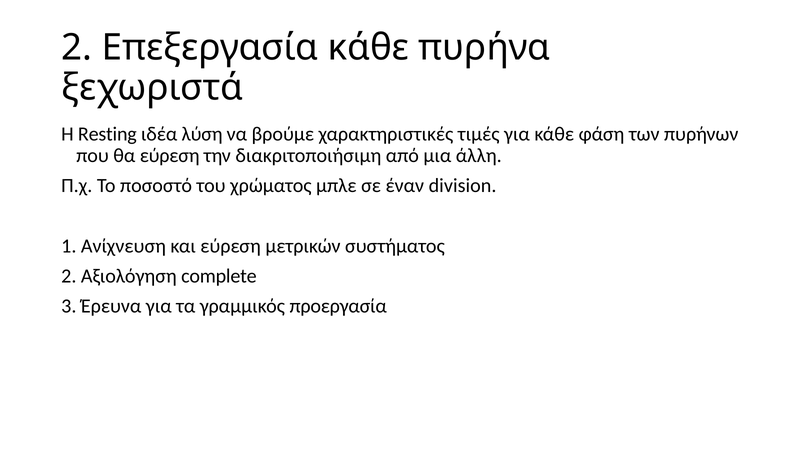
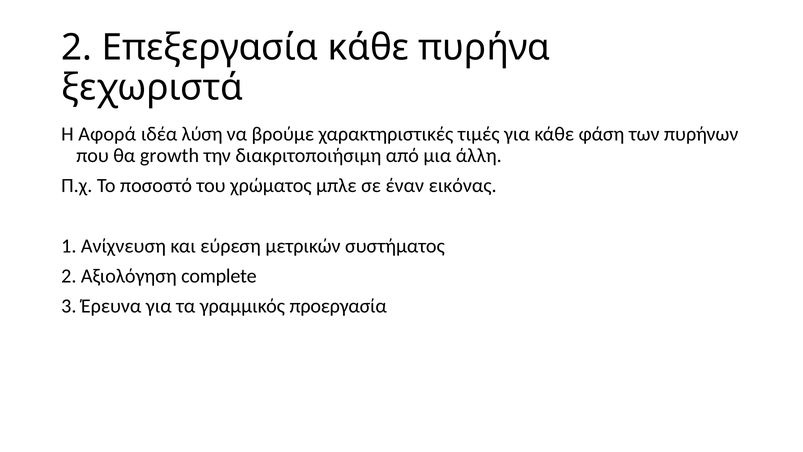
Resting: Resting -> Αφορά (107, 134)
θα εύρεση: εύρεση -> growth (169, 156)
division: division -> εικόνας (463, 186)
